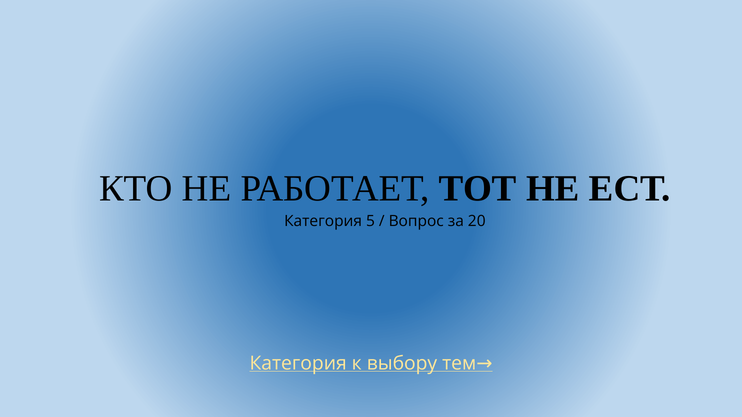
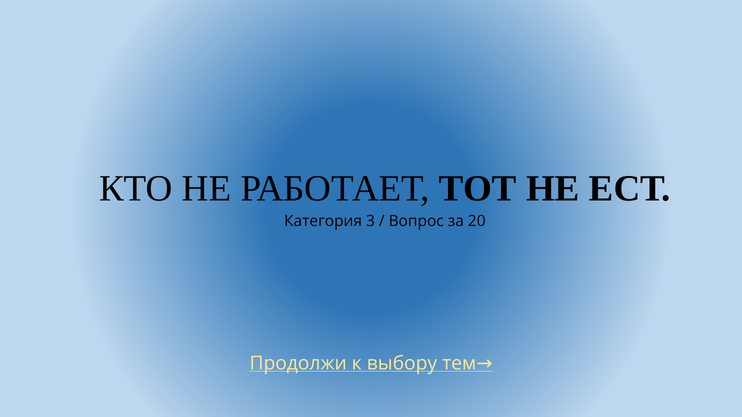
5: 5 -> 3 (370, 221)
Категория: Категория -> Продолжи (298, 364)
